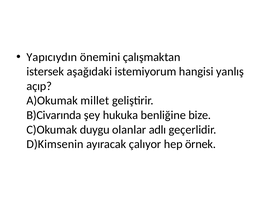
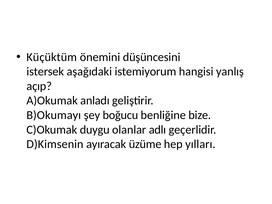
Yapıcıydın: Yapıcıydın -> Küçüktüm (52, 57)
çalışmaktan: çalışmaktan -> düşüncesini (152, 57)
millet: millet -> anladı (95, 101)
B)Civarında: B)Civarında -> B)Okumayı (54, 115)
hukuka: hukuka -> boğucu (120, 115)
çalıyor: çalıyor -> üzüme (145, 144)
örnek: örnek -> yılları (200, 144)
